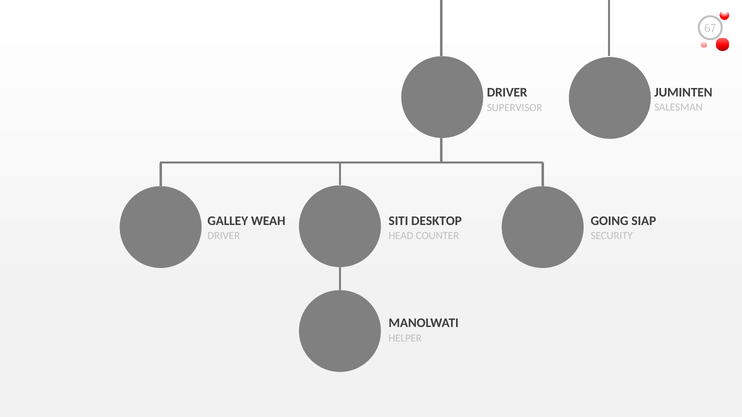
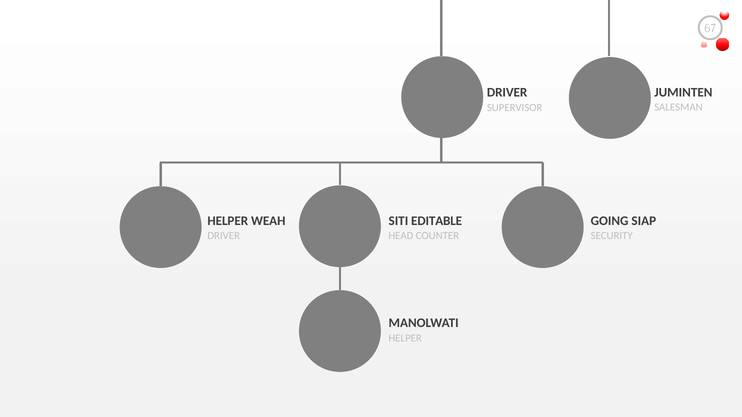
GALLEY: GALLEY -> HELPER (228, 221)
DESKTOP: DESKTOP -> EDITABLE (437, 221)
